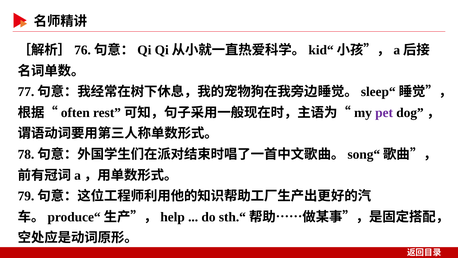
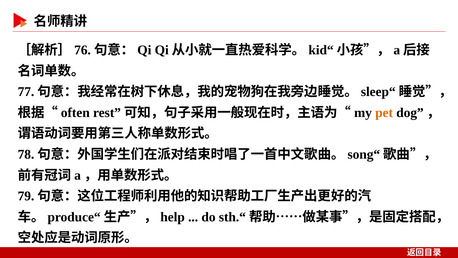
pet colour: purple -> orange (384, 113)
